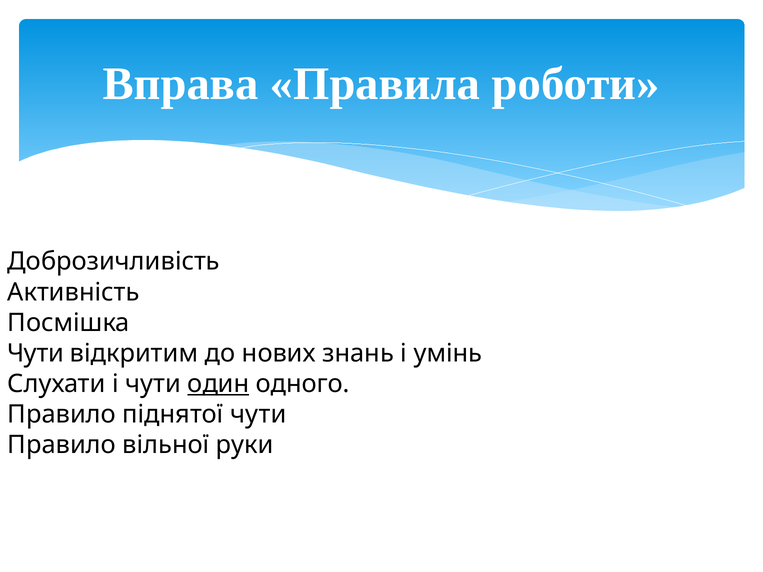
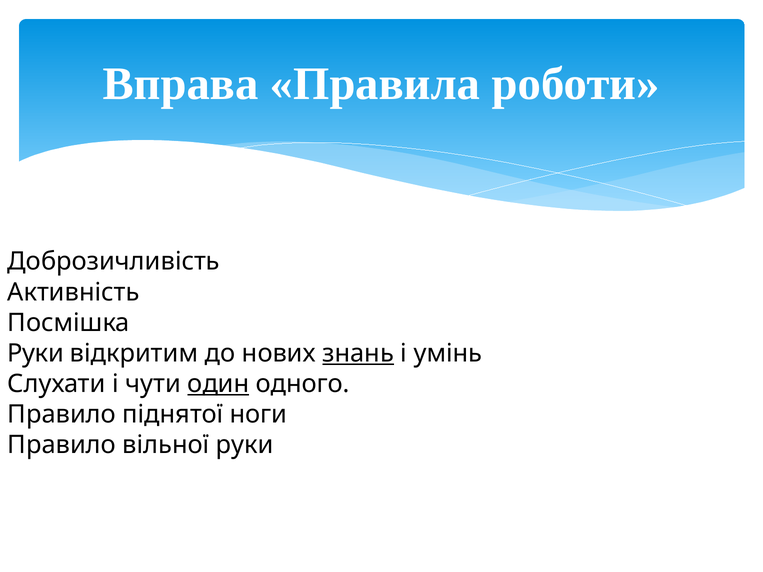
Чути: Чути -> Руки (36, 353)
знань underline: none -> present (358, 353)
піднятої чути: чути -> ноги (259, 414)
